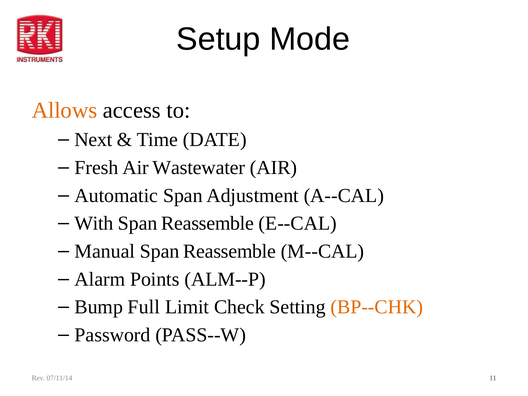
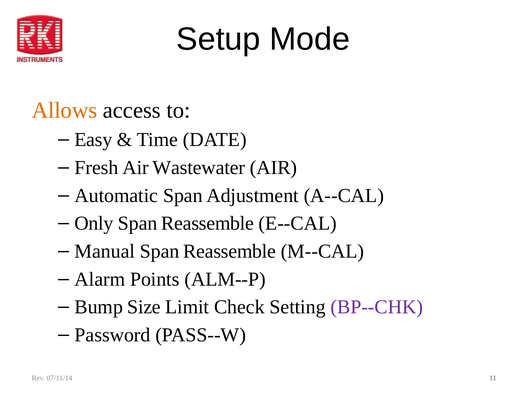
Next: Next -> Easy (93, 140)
With: With -> Only (94, 223)
Full: Full -> Size (144, 307)
BP--CHK colour: orange -> purple (377, 307)
